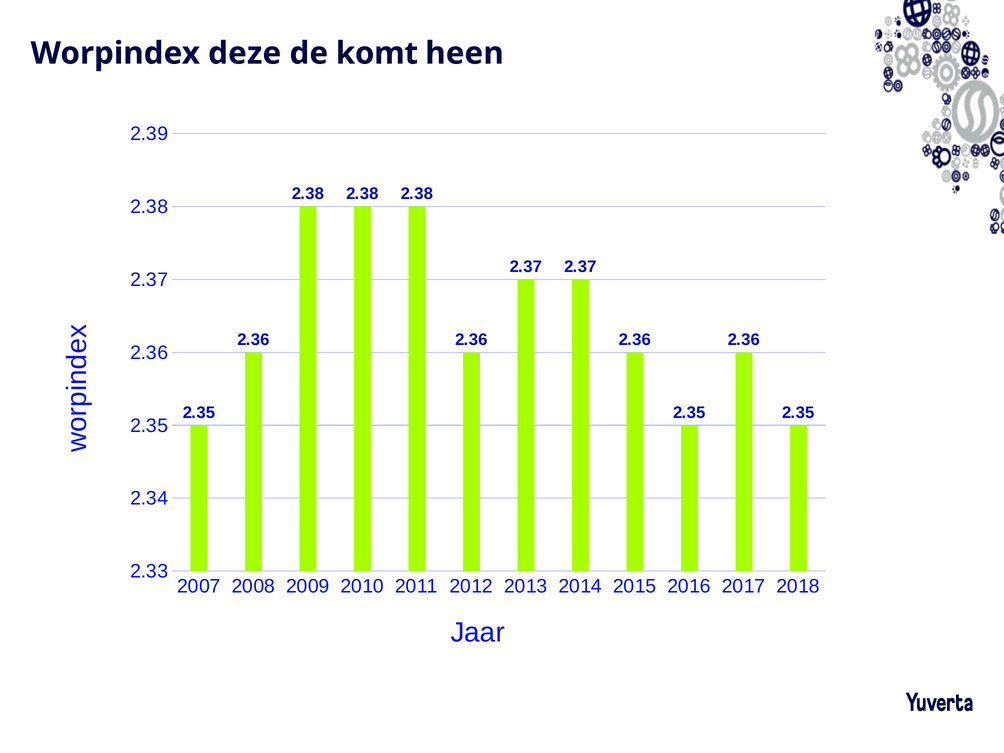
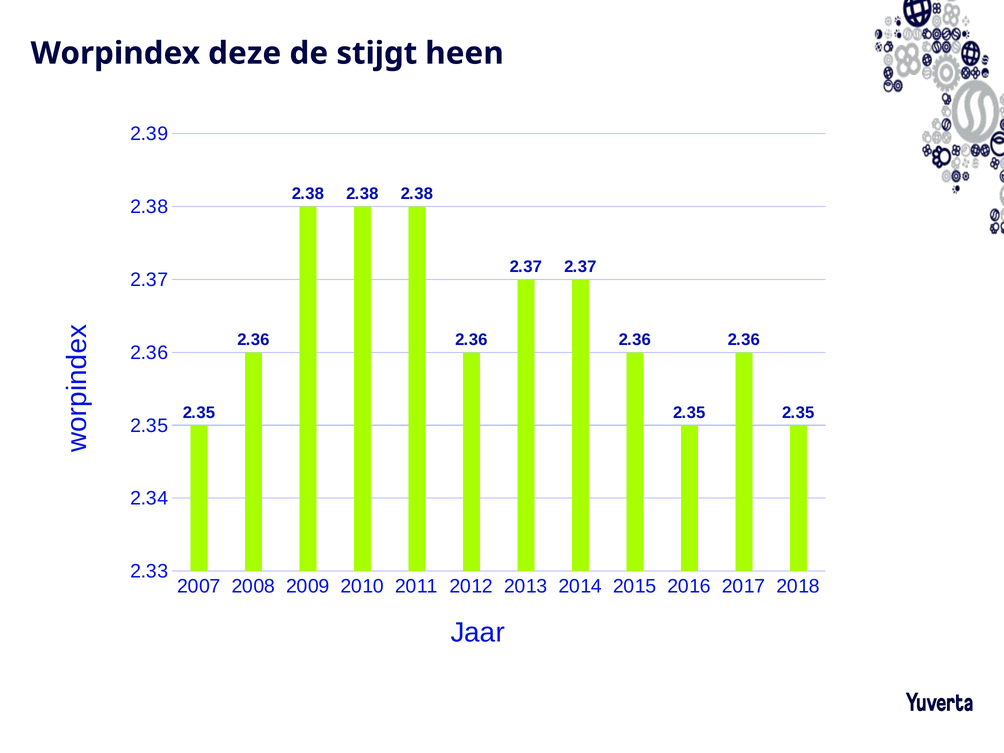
komt: komt -> stijgt (377, 53)
